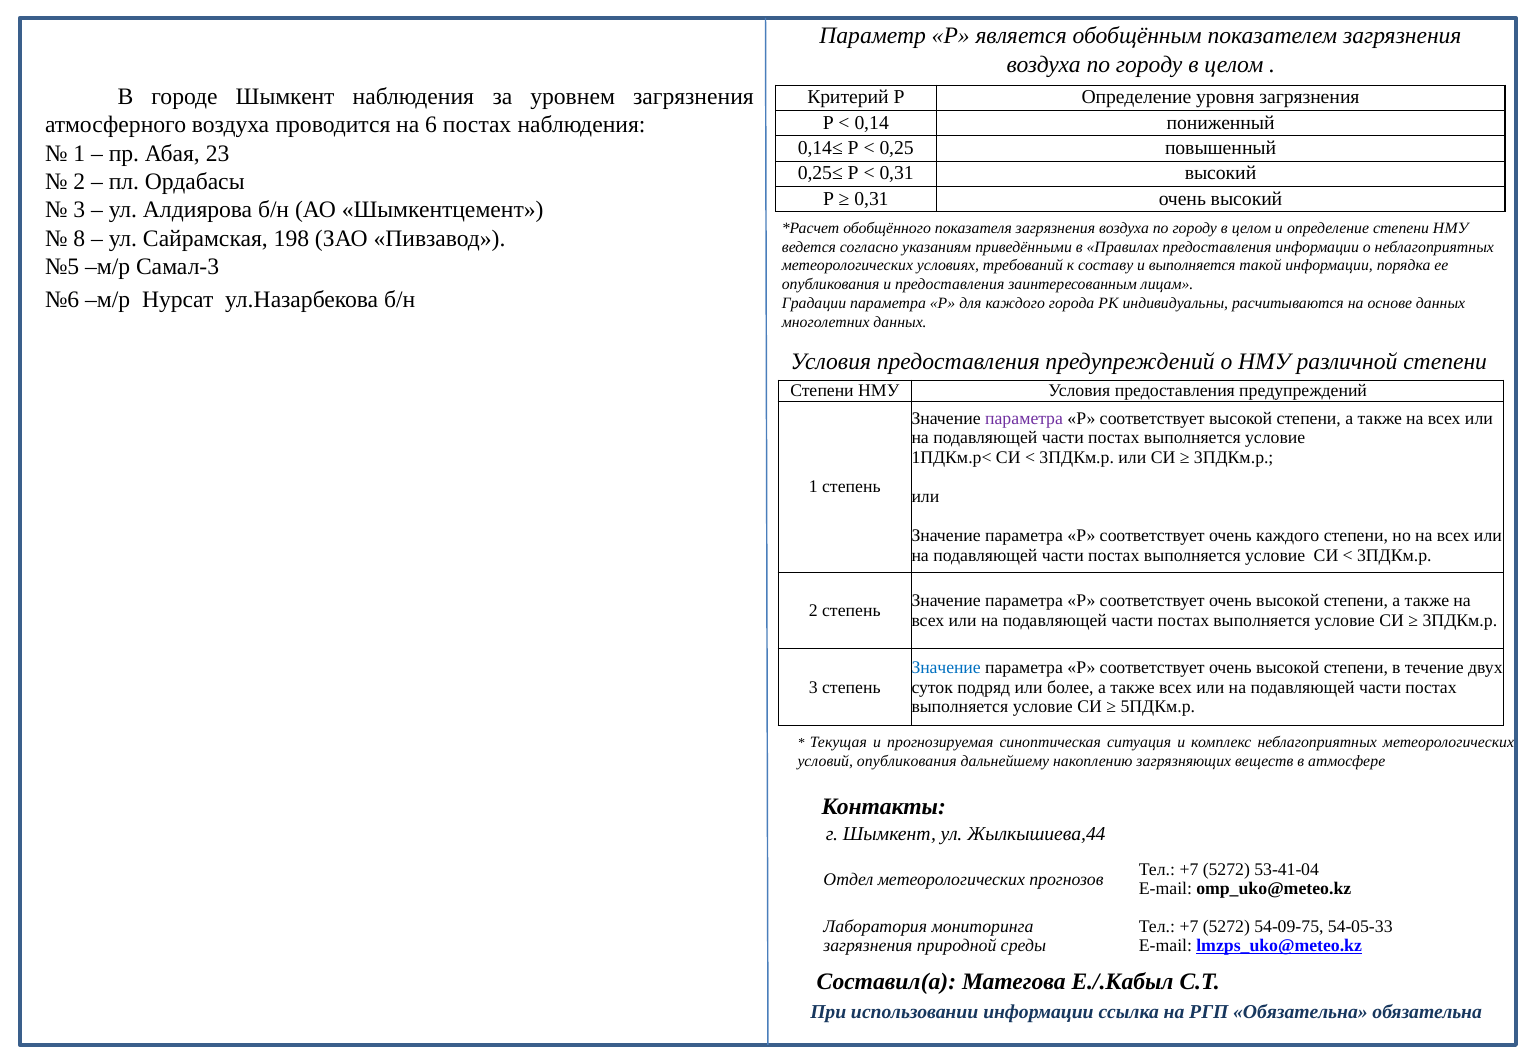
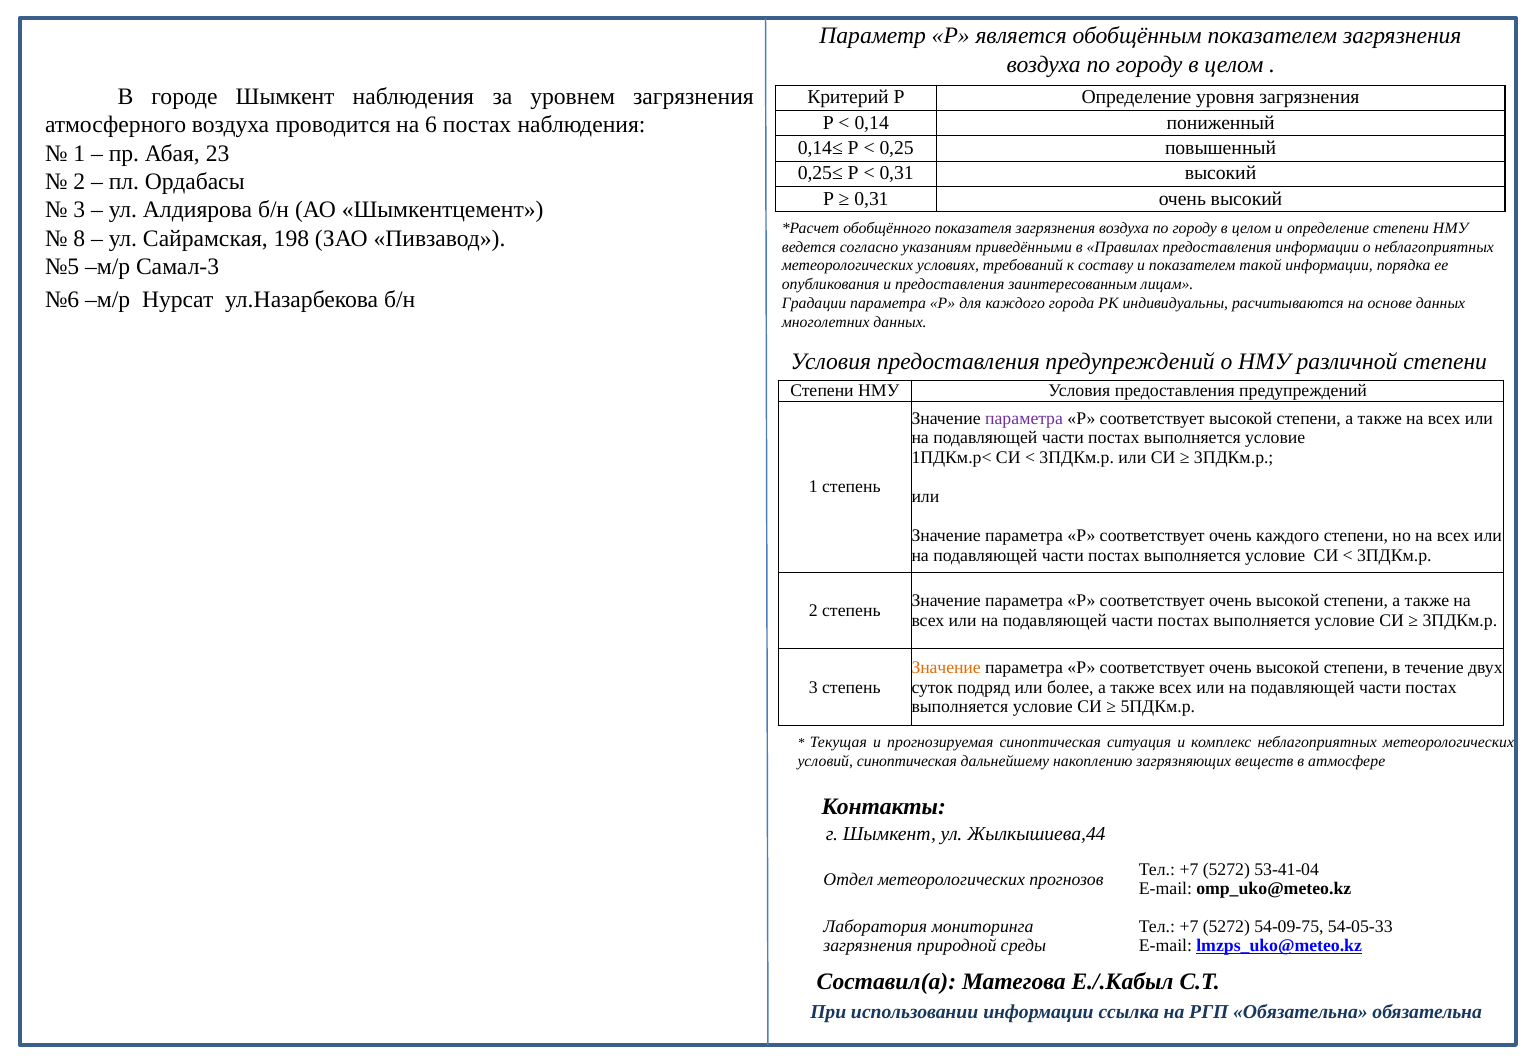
и выполняется: выполняется -> показателем (1192, 266)
Значение colour: blue -> orange (946, 668)
условий опубликования: опубликования -> синоптическая (907, 762)
